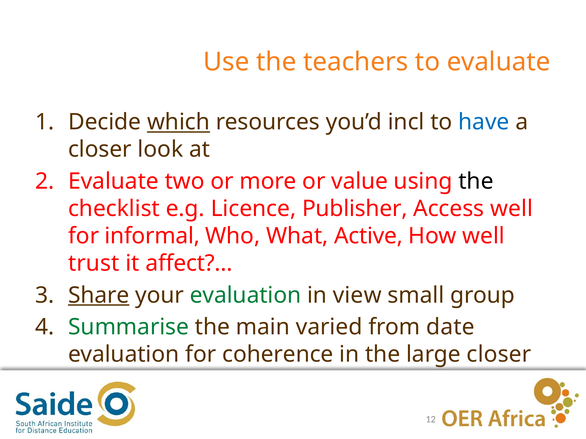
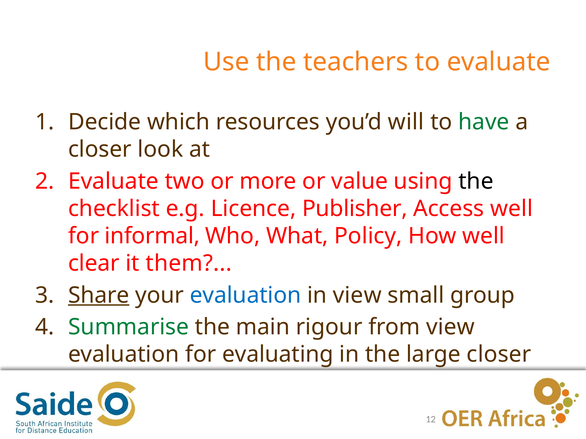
which underline: present -> none (178, 122)
incl: incl -> will (406, 122)
have colour: blue -> green (484, 122)
Active: Active -> Policy (368, 236)
trust: trust -> clear (94, 264)
affect: affect -> them (189, 264)
evaluation colour: green -> blue (246, 296)
varied: varied -> rigour (329, 328)
from date: date -> view (450, 328)
coherence: coherence -> evaluating (278, 355)
